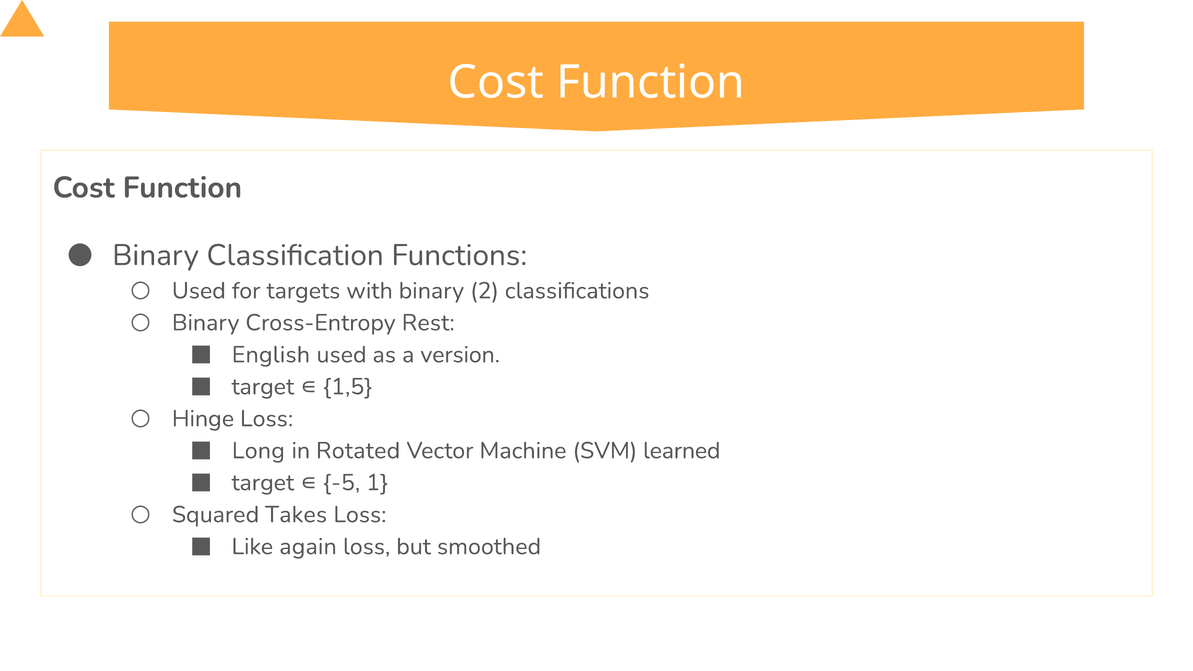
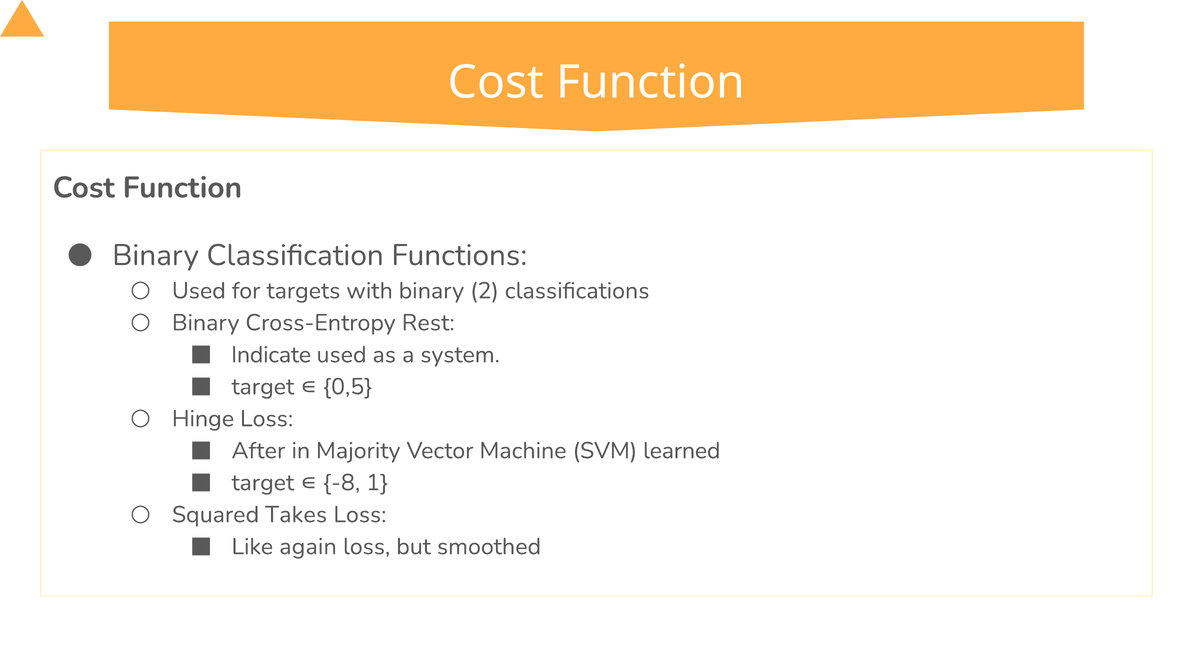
English: English -> Indicate (271, 355)
version: version -> system (460, 355)
1,5: 1,5 -> 0,5 (348, 387)
Long: Long -> After (258, 451)
Rotated: Rotated -> Majority (358, 451)
-5: -5 -> -8 (342, 483)
